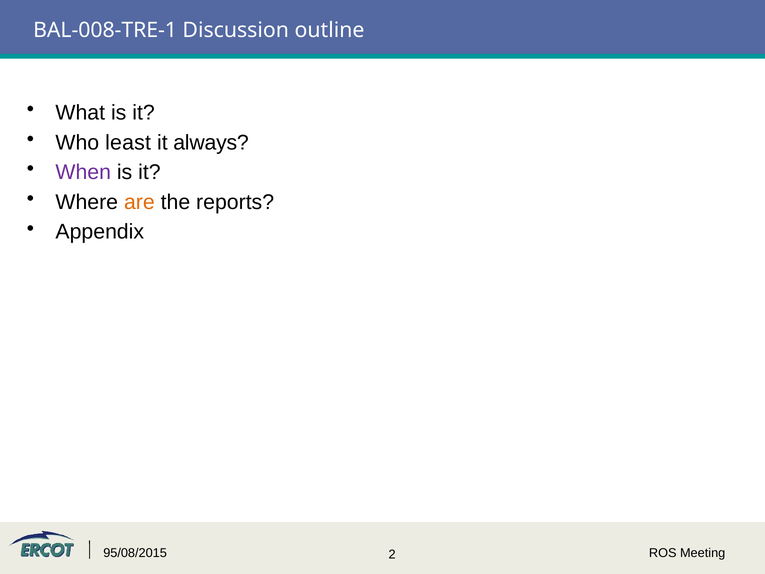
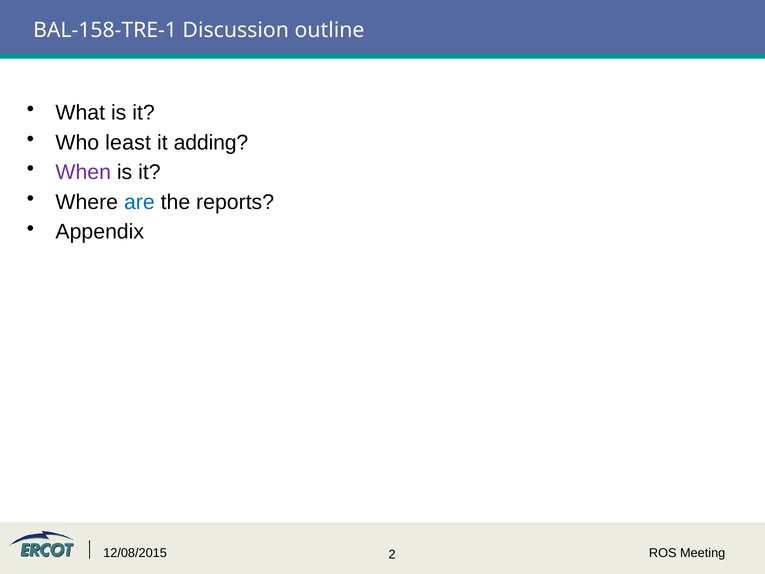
BAL-008-TRE-1: BAL-008-TRE-1 -> BAL-158-TRE-1 (105, 30)
always: always -> adding (211, 143)
are colour: orange -> blue (139, 202)
95/08/2015: 95/08/2015 -> 12/08/2015 (135, 553)
